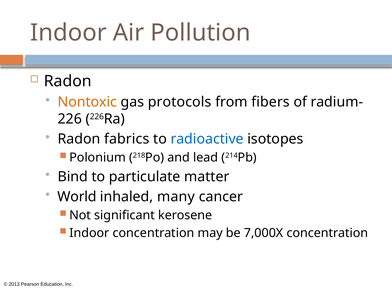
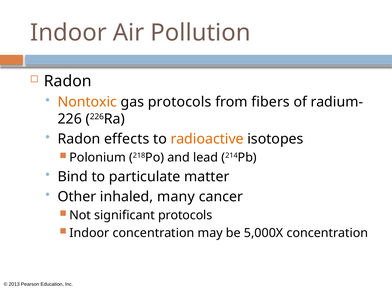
fabrics: fabrics -> effects (127, 139)
radioactive colour: blue -> orange (207, 139)
World: World -> Other (77, 197)
significant kerosene: kerosene -> protocols (185, 215)
7,000X: 7,000X -> 5,000X (264, 233)
